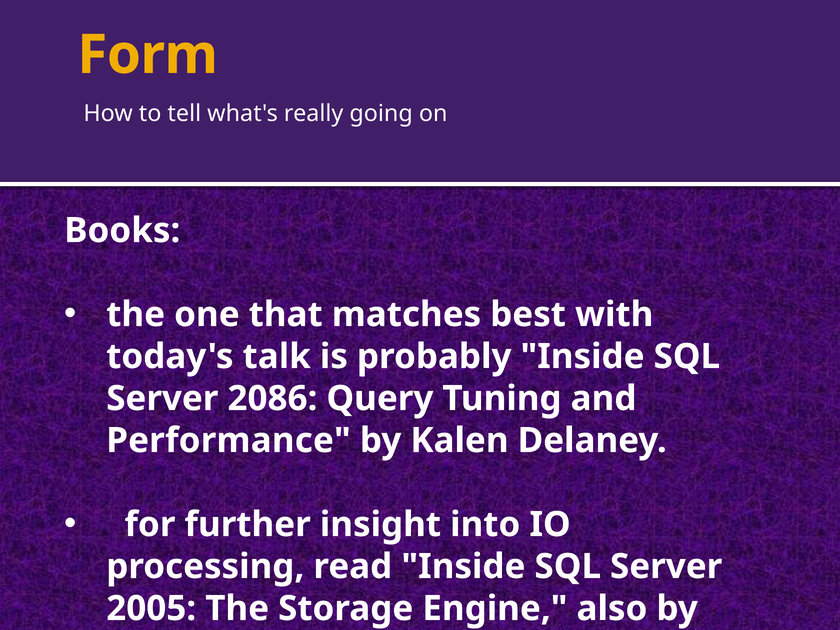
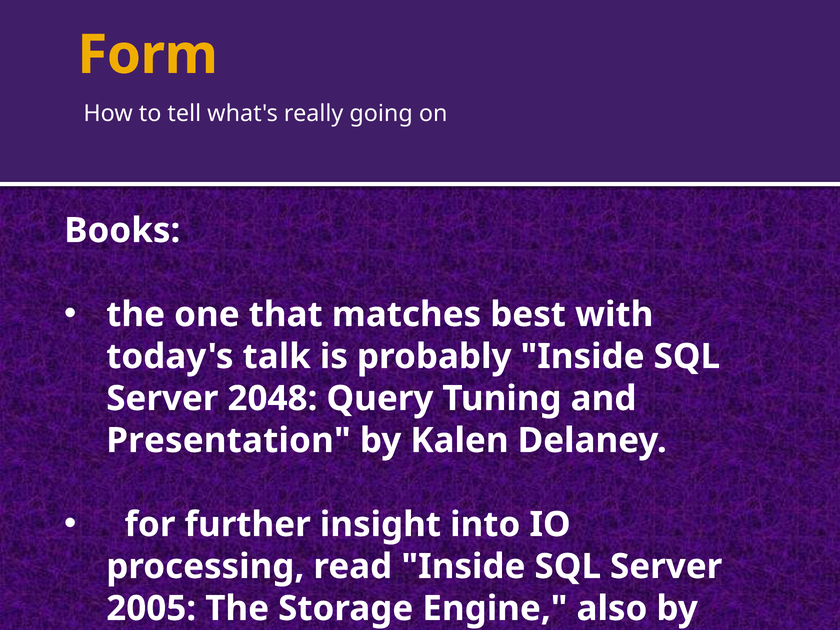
2086: 2086 -> 2048 (272, 399)
Performance: Performance -> Presentation (229, 441)
